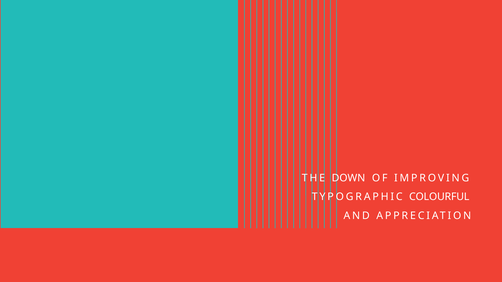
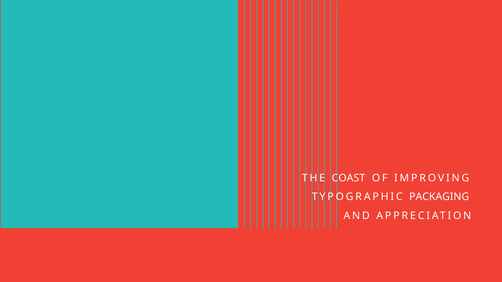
DOWN: DOWN -> COAST (348, 178)
COLOURFUL: COLOURFUL -> PACKAGING (439, 197)
